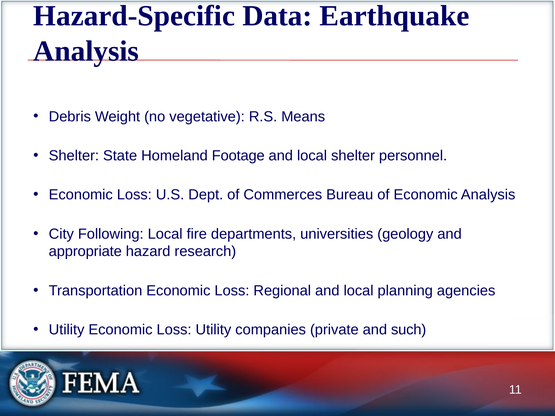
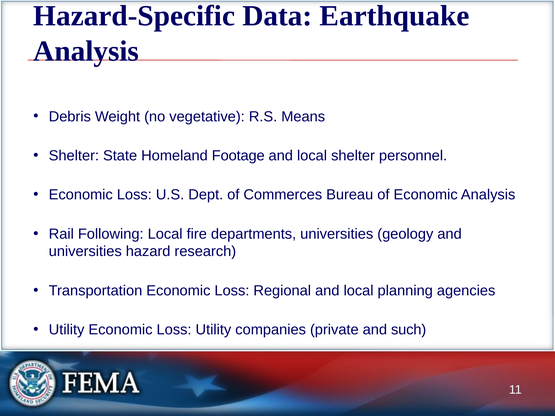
City: City -> Rail (61, 234)
appropriate: appropriate -> universities (85, 252)
